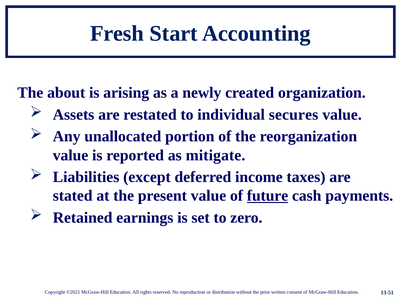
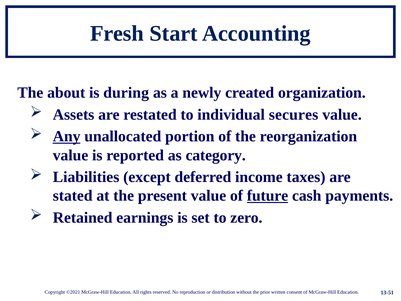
arising: arising -> during (126, 93)
Any underline: none -> present (67, 136)
mitigate: mitigate -> category (216, 155)
